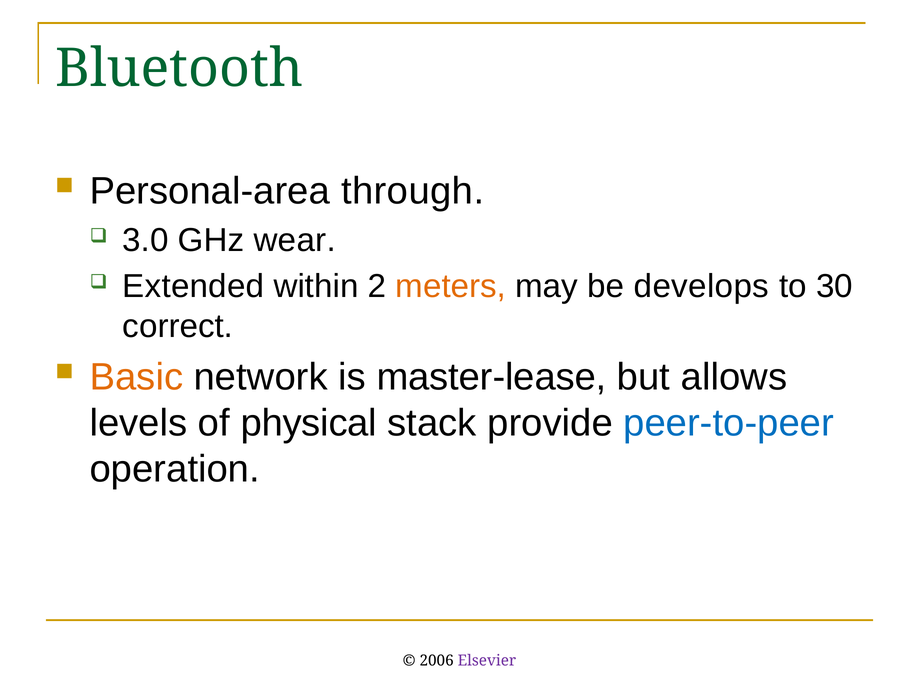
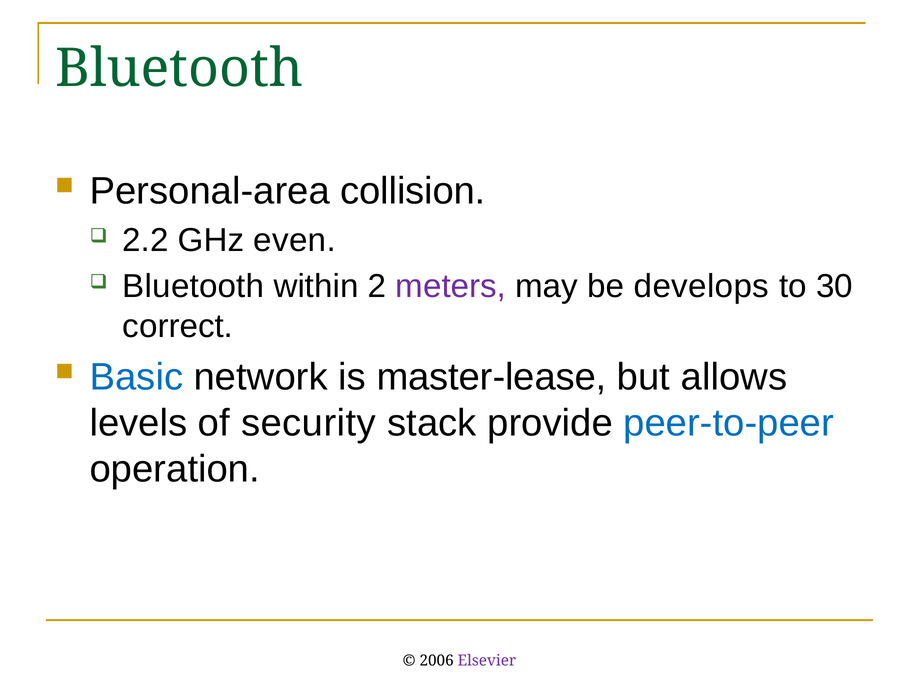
through: through -> collision (413, 191)
3.0: 3.0 -> 2.2 (145, 240)
wear: wear -> even (295, 240)
Extended: Extended -> Bluetooth (193, 287)
meters colour: orange -> purple (451, 287)
Basic colour: orange -> blue (136, 377)
physical: physical -> security (308, 423)
